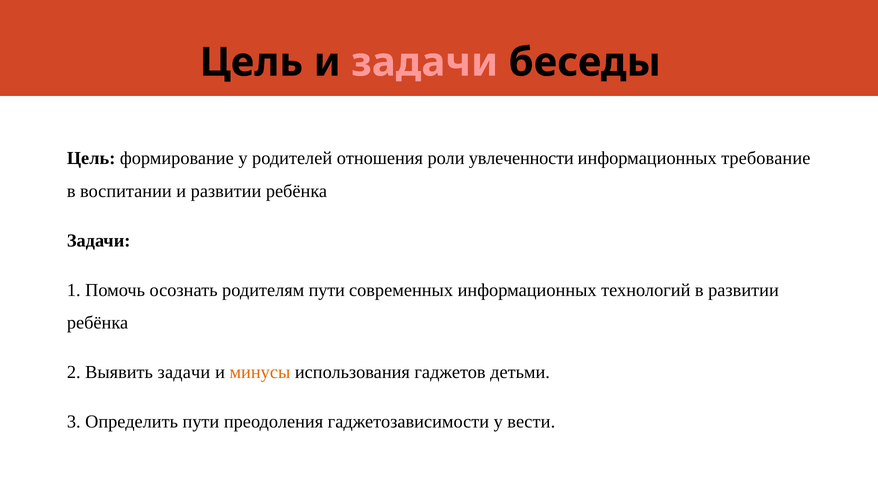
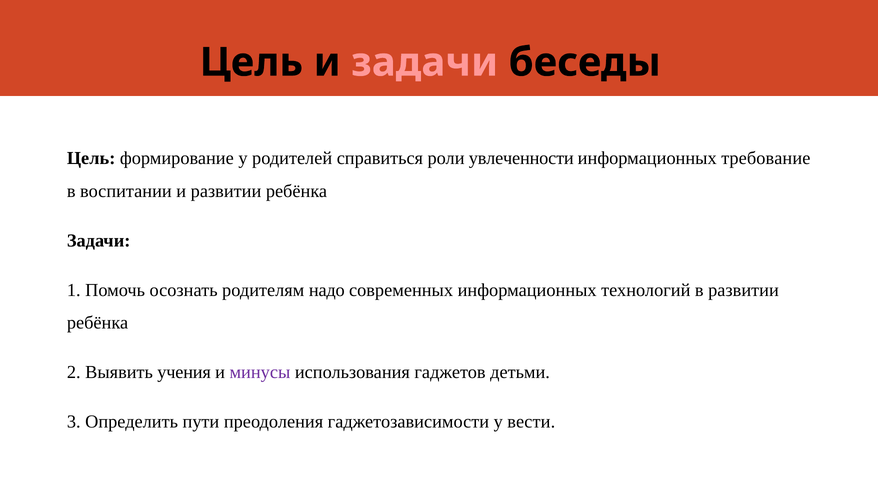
отношения: отношения -> справиться (380, 158)
родителям пути: пути -> надо (327, 290)
Выявить задачи: задачи -> учения (184, 372)
минусы colour: orange -> purple (260, 372)
